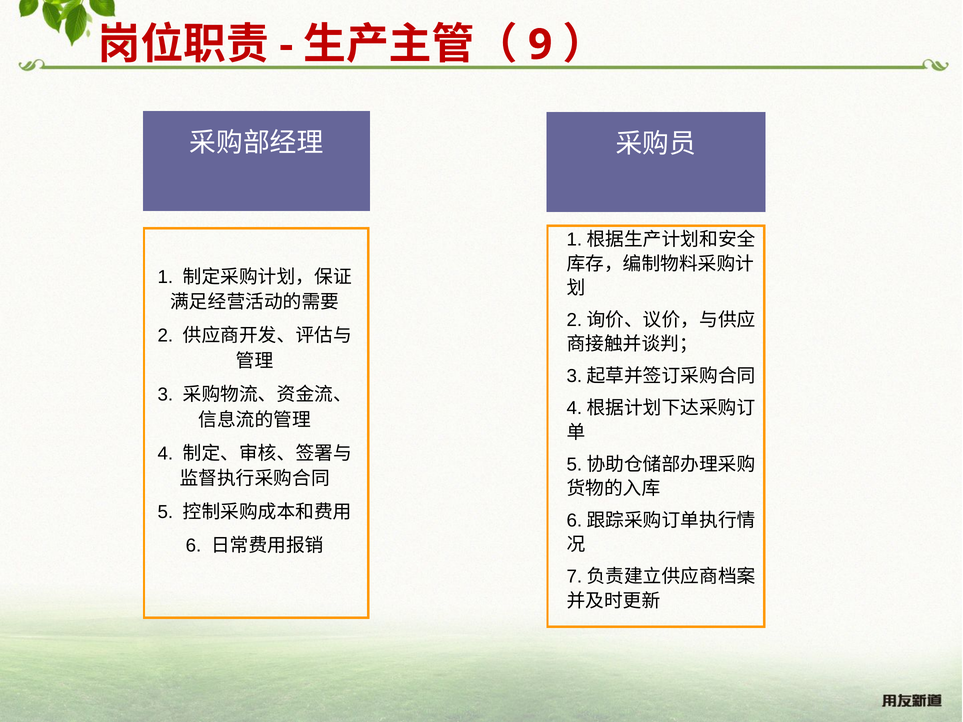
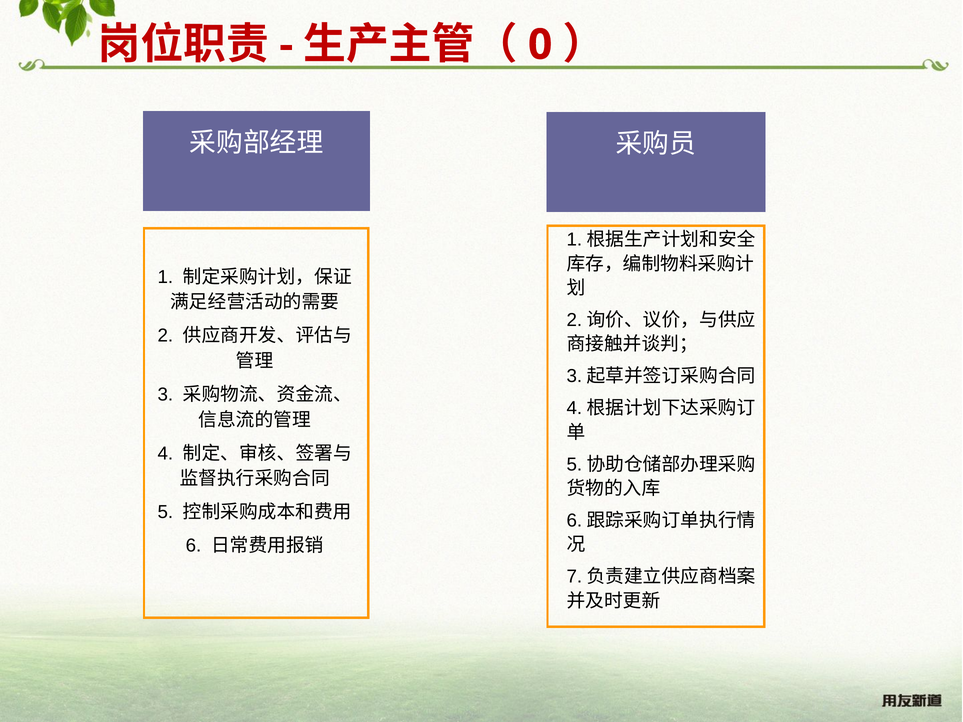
9: 9 -> 0 (540, 45)
